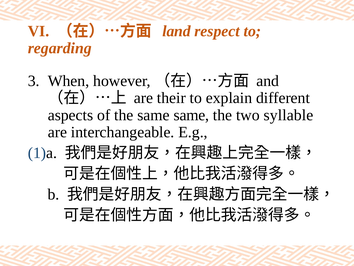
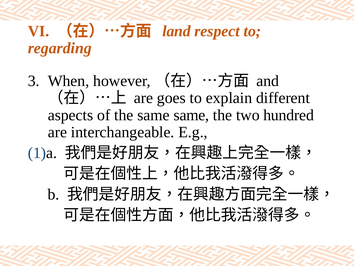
their: their -> goes (171, 98)
syllable: syllable -> hundred (289, 115)
